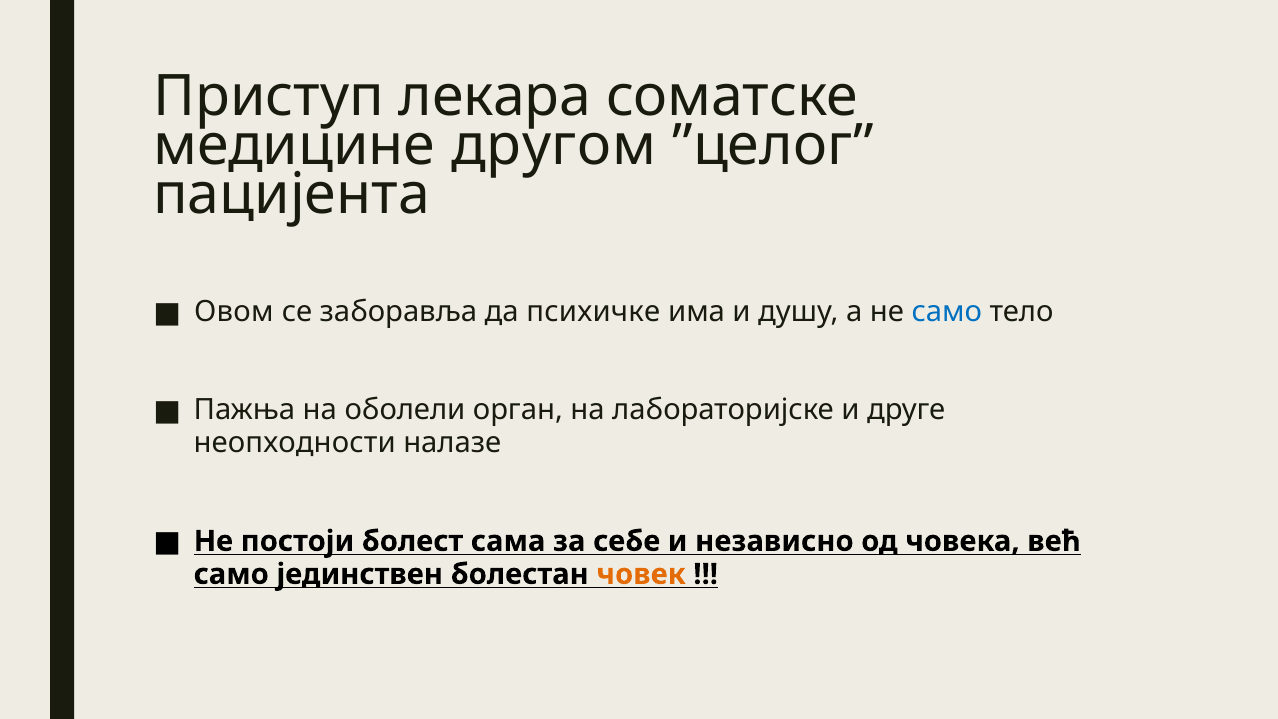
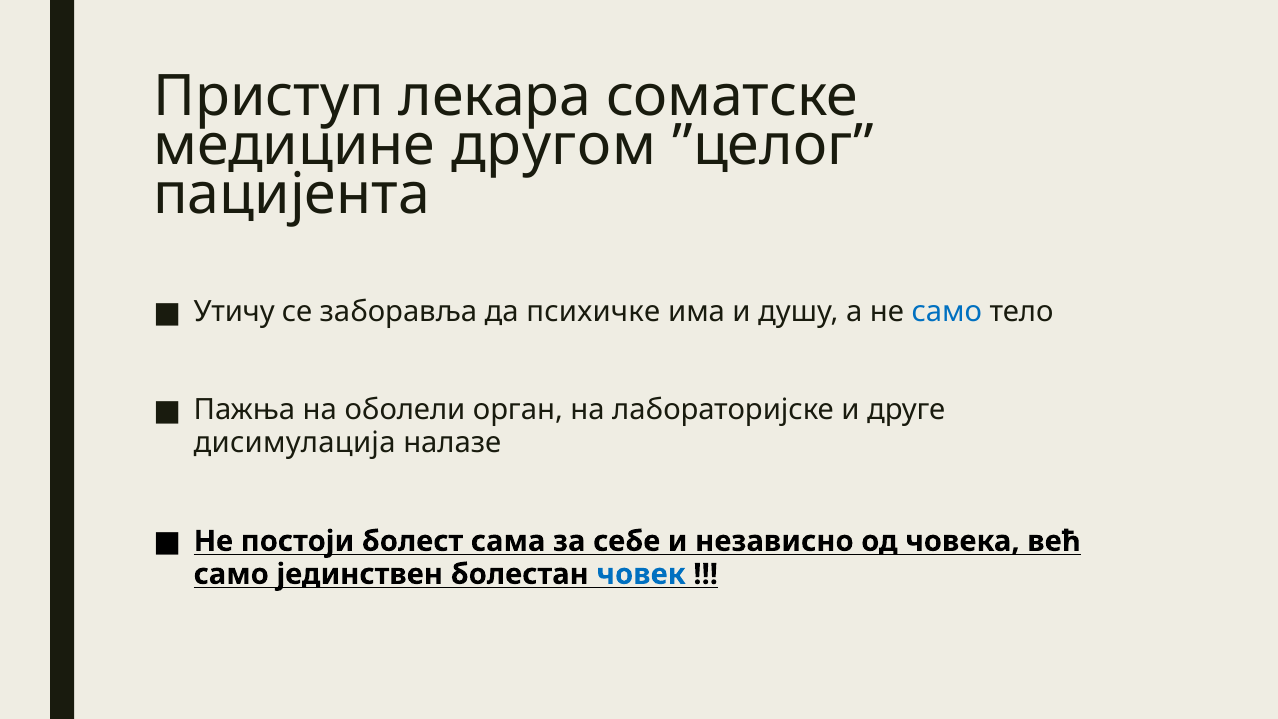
Овом: Овом -> Утичу (234, 312)
неопходности: неопходности -> дисимулација (295, 443)
човек colour: orange -> blue (641, 574)
